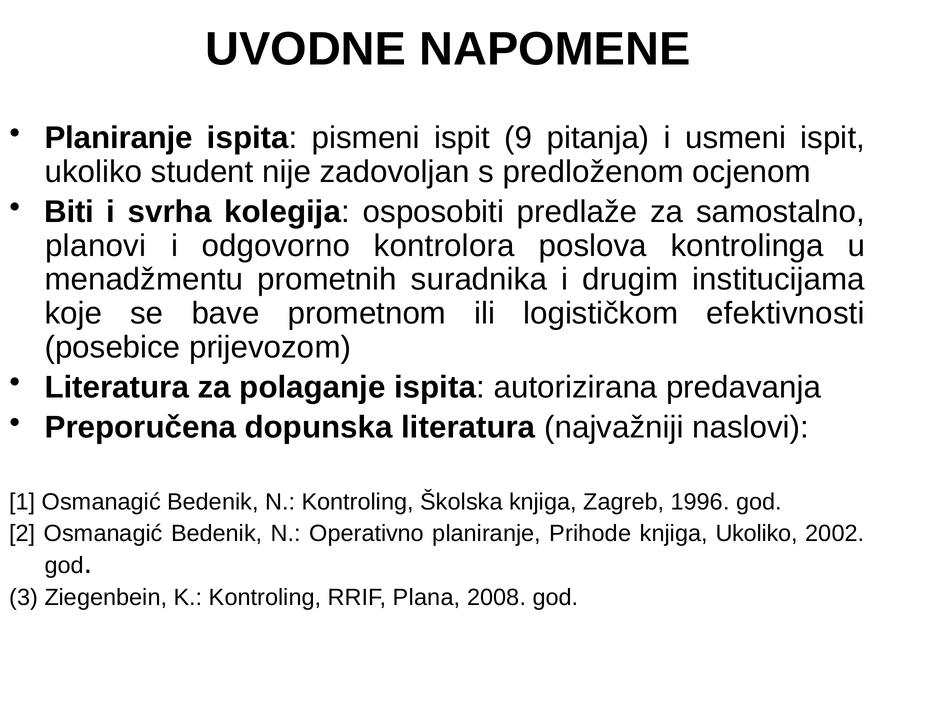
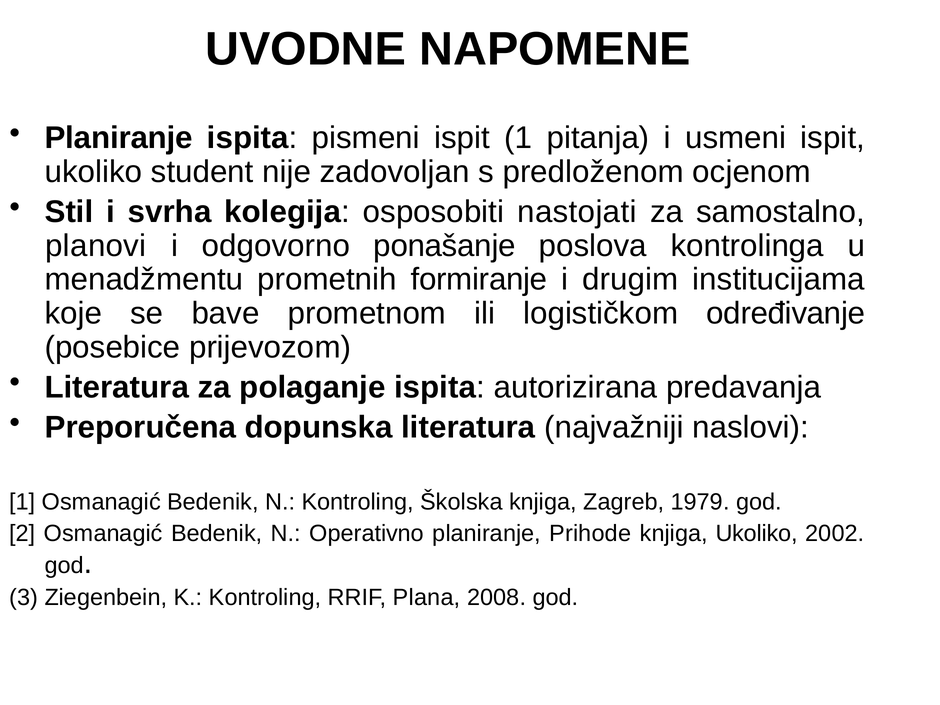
ispit 9: 9 -> 1 (518, 138)
Biti: Biti -> Stil (69, 212)
predlaže: predlaže -> nastojati (577, 212)
kontrolora: kontrolora -> ponašanje (445, 246)
suradnika: suradnika -> formiranje (479, 280)
efektivnosti: efektivnosti -> određivanje (786, 313)
1996: 1996 -> 1979 (700, 502)
